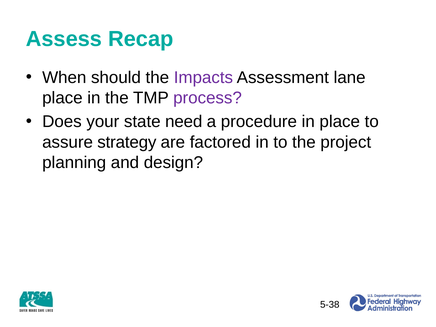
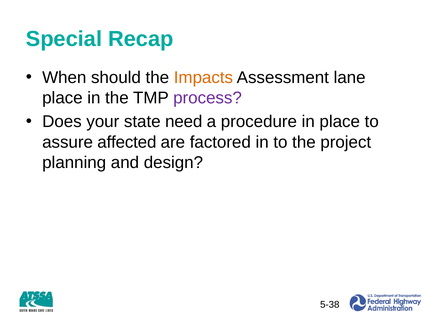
Assess: Assess -> Special (64, 39)
Impacts colour: purple -> orange (203, 78)
strategy: strategy -> affected (127, 142)
